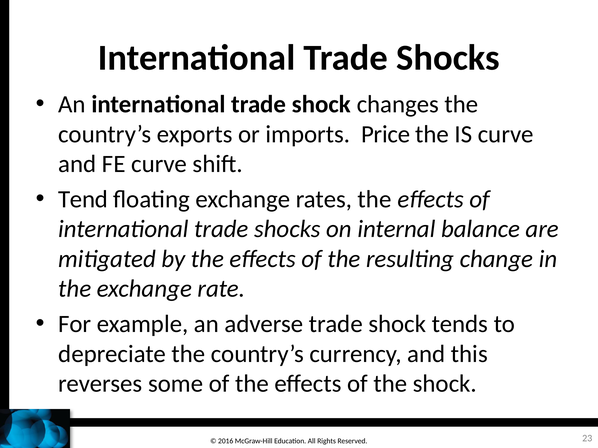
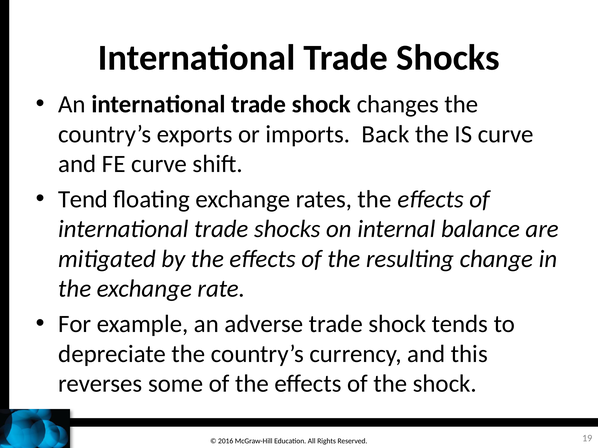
Price: Price -> Back (385, 134)
23: 23 -> 19 (587, 439)
